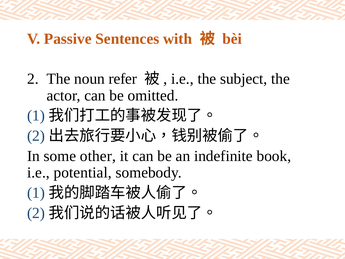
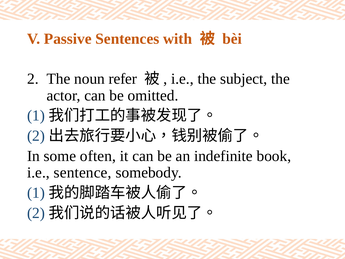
other: other -> often (98, 156)
potential: potential -> sentence (83, 172)
